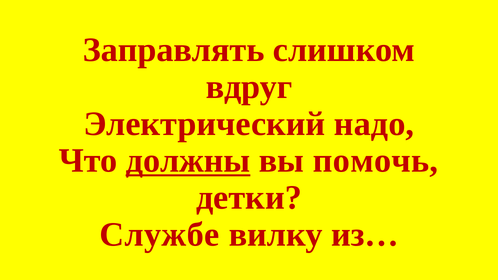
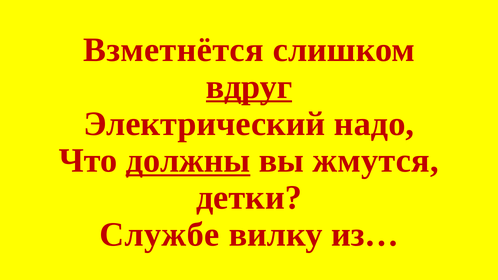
Заправлять: Заправлять -> Взметнётся (173, 50)
вдруг underline: none -> present (249, 87)
помочь: помочь -> жмутся (376, 161)
